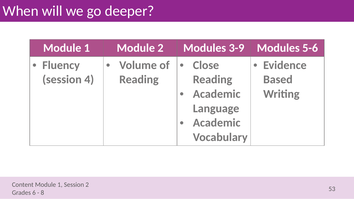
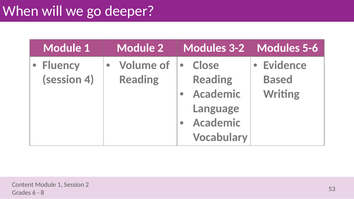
3-9: 3-9 -> 3-2 (237, 48)
